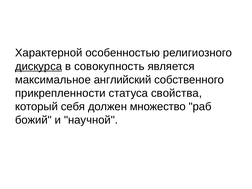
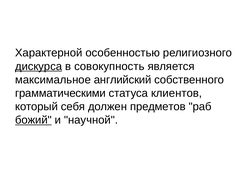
прикрепленности: прикрепленности -> грамматическими (60, 93)
свойства: свойства -> клиентов (177, 93)
множество: множество -> предметов (158, 107)
божий underline: none -> present (33, 120)
